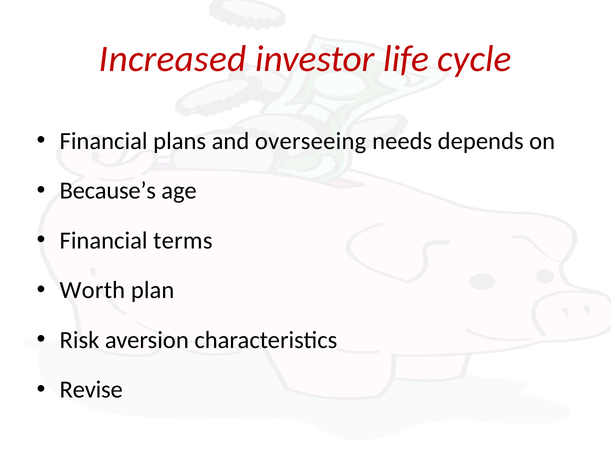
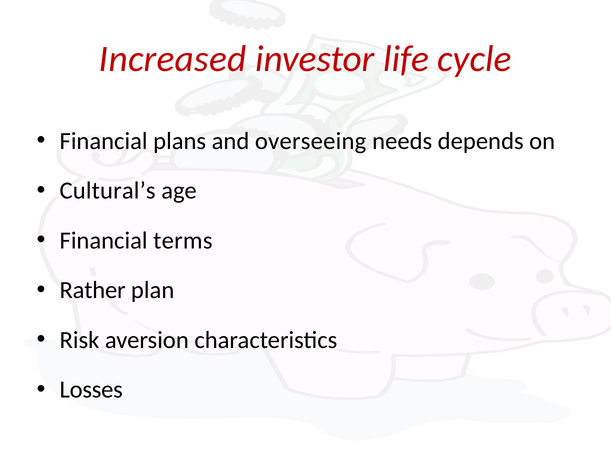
Because’s: Because’s -> Cultural’s (108, 191)
Worth: Worth -> Rather (93, 290)
Revise: Revise -> Losses (91, 390)
